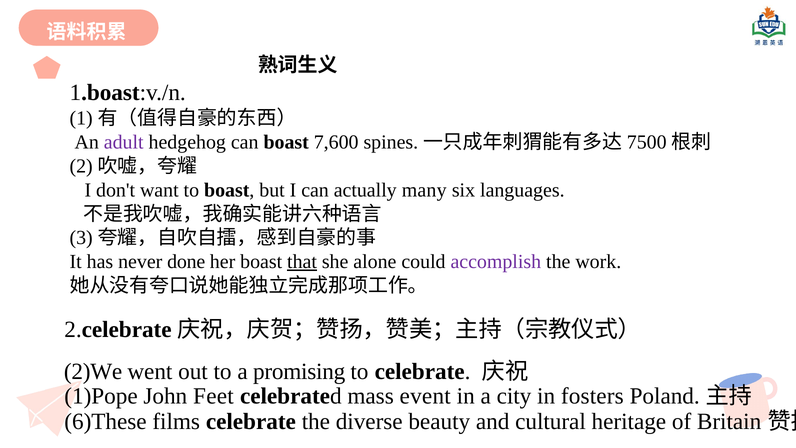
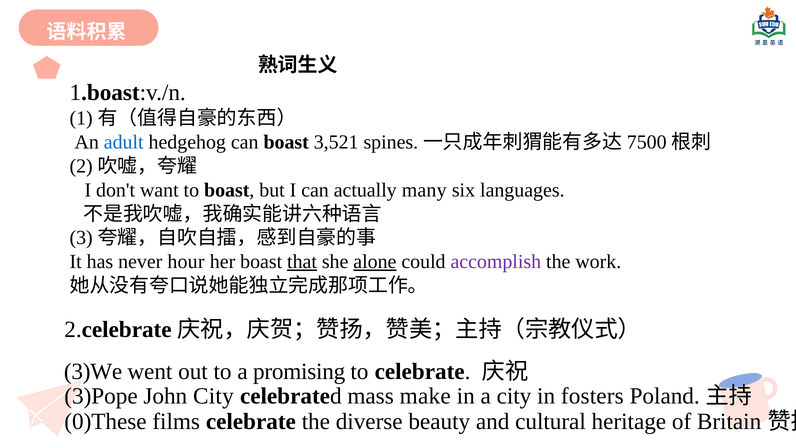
adult colour: purple -> blue (124, 142)
7,600: 7,600 -> 3,521 (336, 142)
done: done -> hour (186, 262)
alone underline: none -> present (375, 262)
2)We: 2)We -> 3)We (93, 371)
1)Pope: 1)Pope -> 3)Pope (101, 396)
John Feet: Feet -> City (213, 396)
event: event -> make (425, 396)
6)These: 6)These -> 0)These (105, 421)
